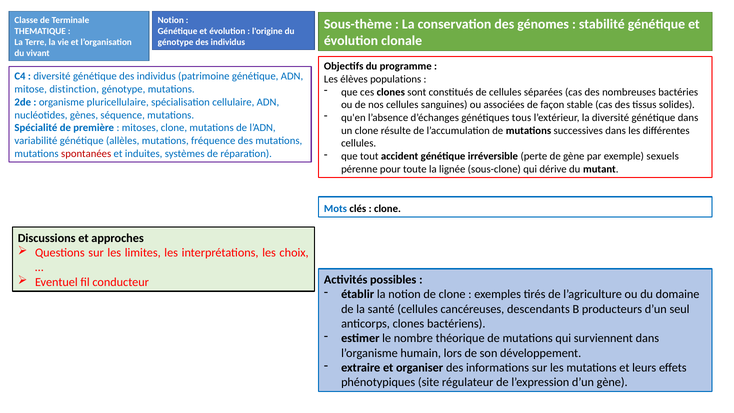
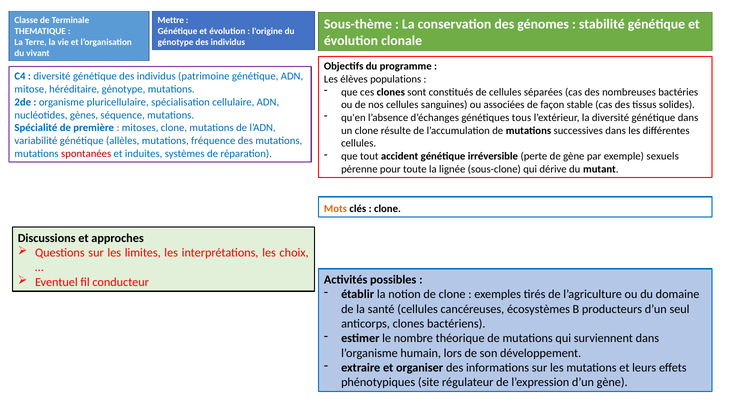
Notion: Notion -> Mettre (171, 20)
distinction: distinction -> héréditaire (74, 89)
Mots colour: blue -> orange (335, 209)
descendants: descendants -> écosystèmes (538, 309)
